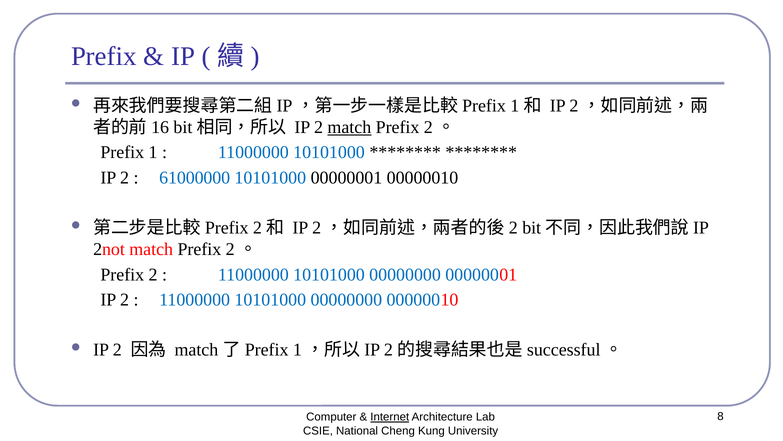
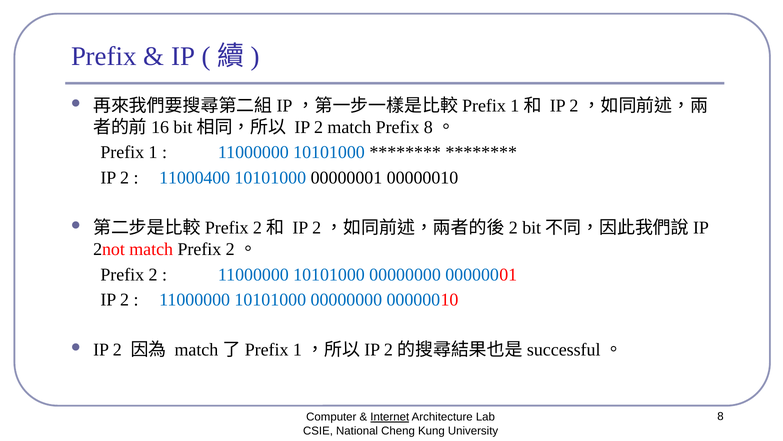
match underline: present -> none (349, 127)
2: 2 -> 8 (428, 127)
61000000: 61000000 -> 11000400 (195, 177)
